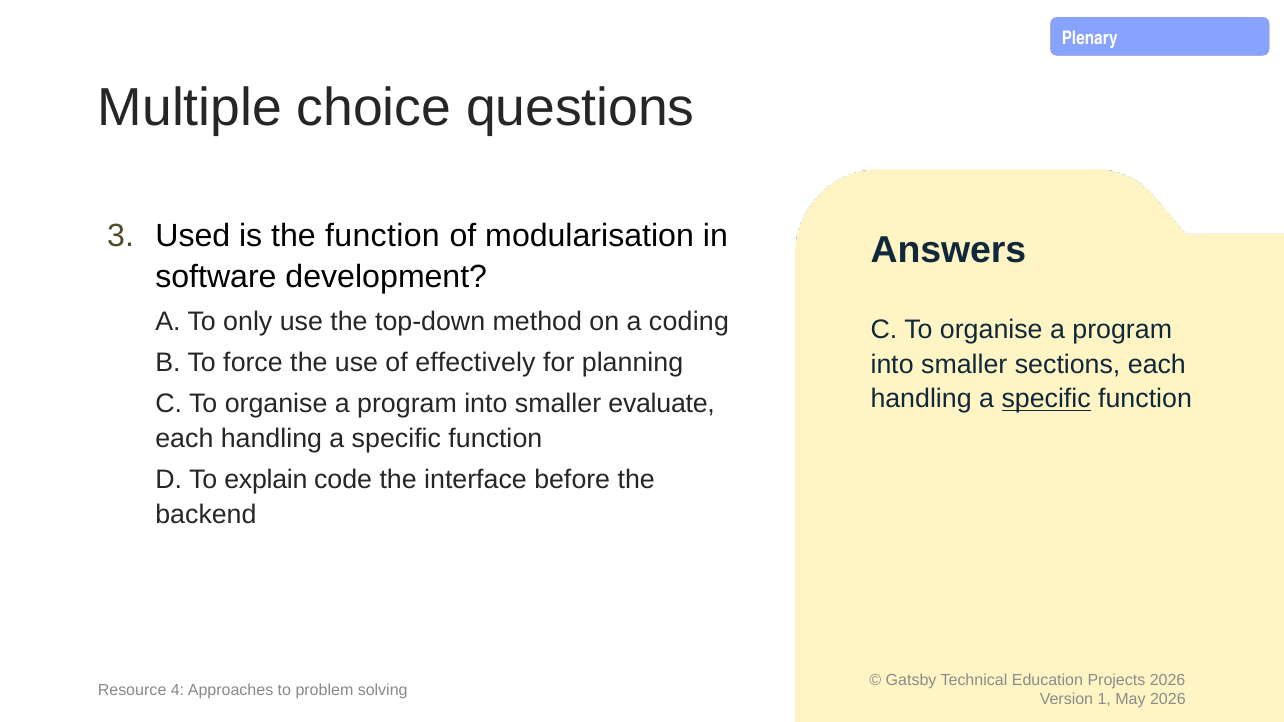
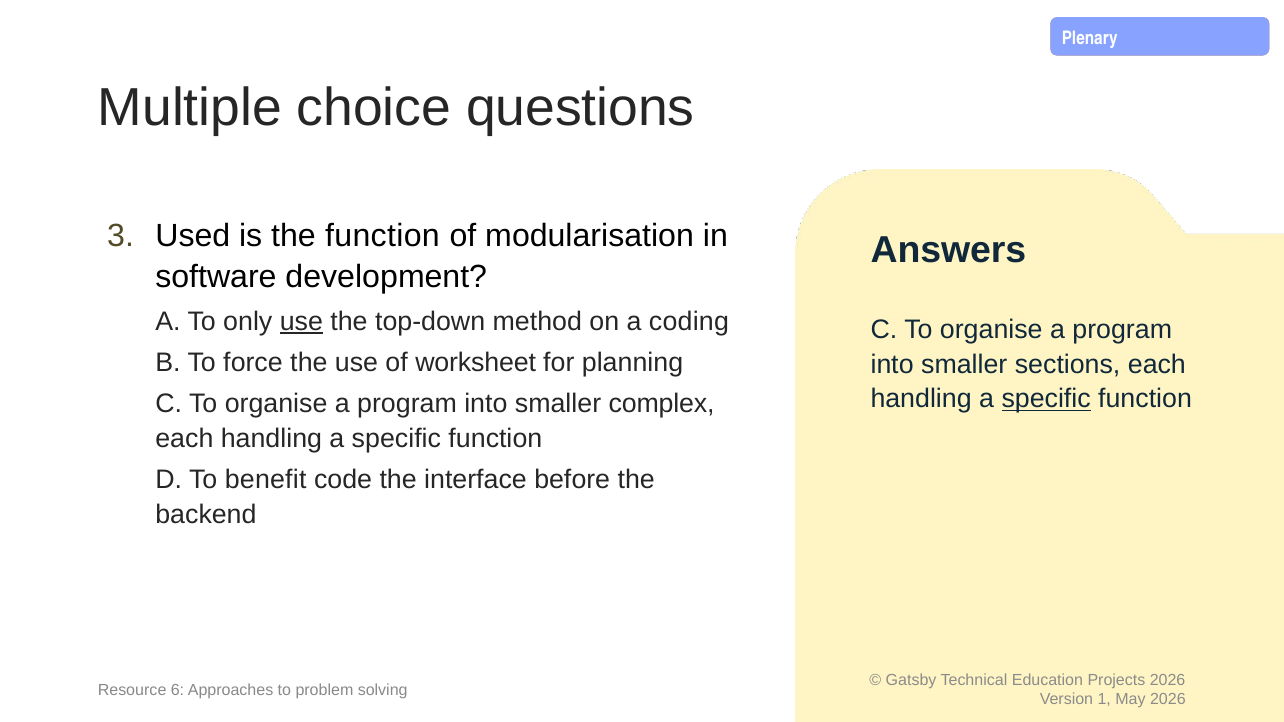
use underline: none -> present (301, 322)
effectively: effectively -> worksheet (476, 363)
evaluate: evaluate -> complex (662, 404)
explain: explain -> benefit (266, 480)
4: 4 -> 6 (177, 690)
